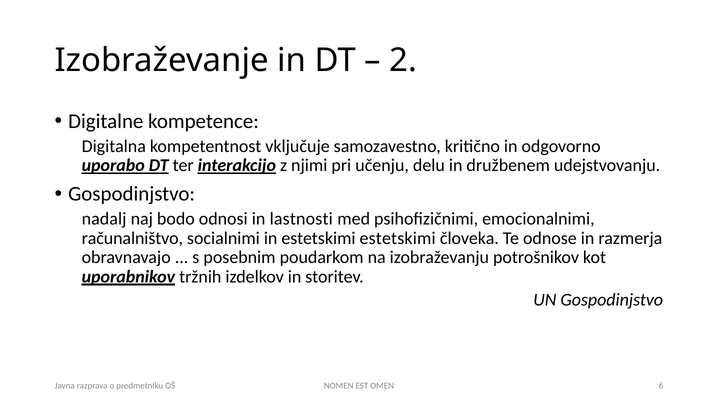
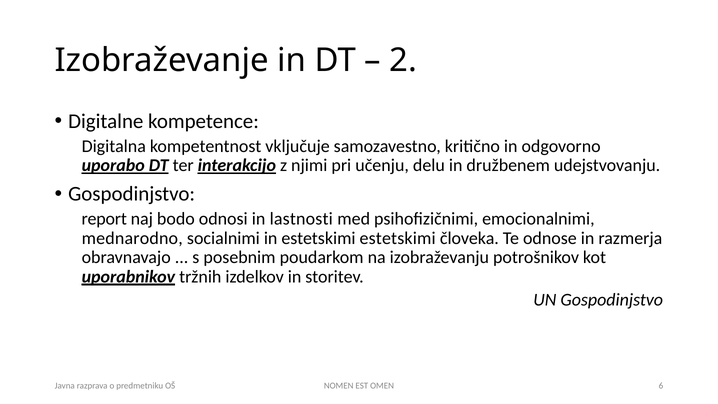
nadalj: nadalj -> report (104, 219)
računalništvo: računalništvo -> mednarodno (132, 238)
